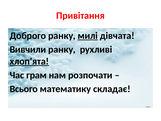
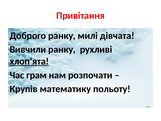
милі underline: present -> none (88, 36)
Всього: Всього -> Крупів (24, 89)
складає: складає -> польоту (112, 89)
